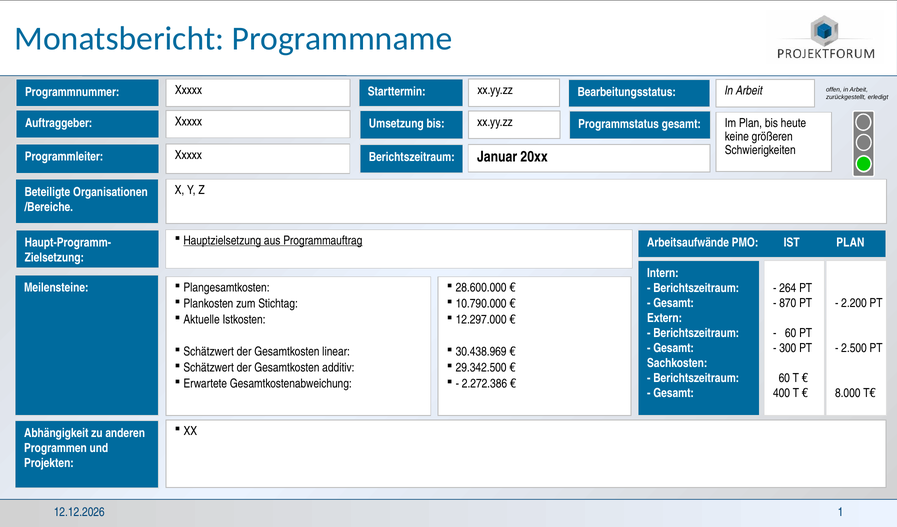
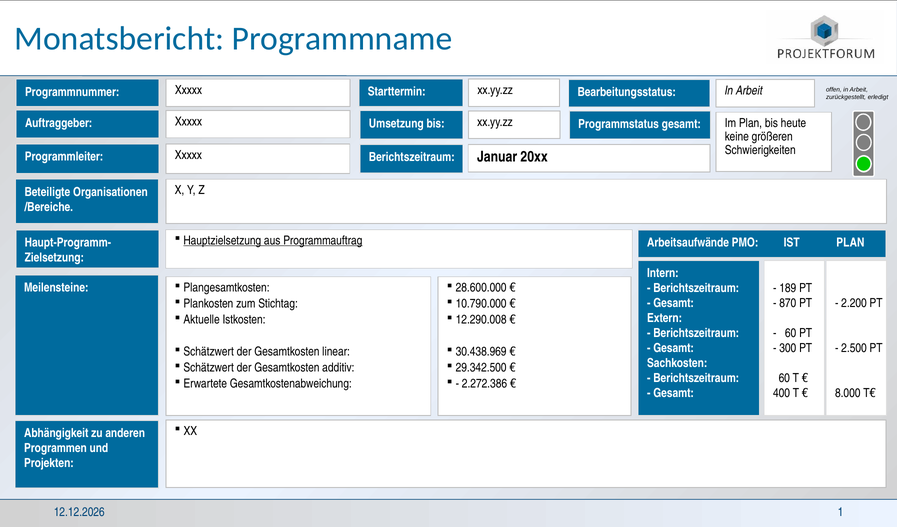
264: 264 -> 189 (788, 288)
12.297.000: 12.297.000 -> 12.290.008 (481, 320)
